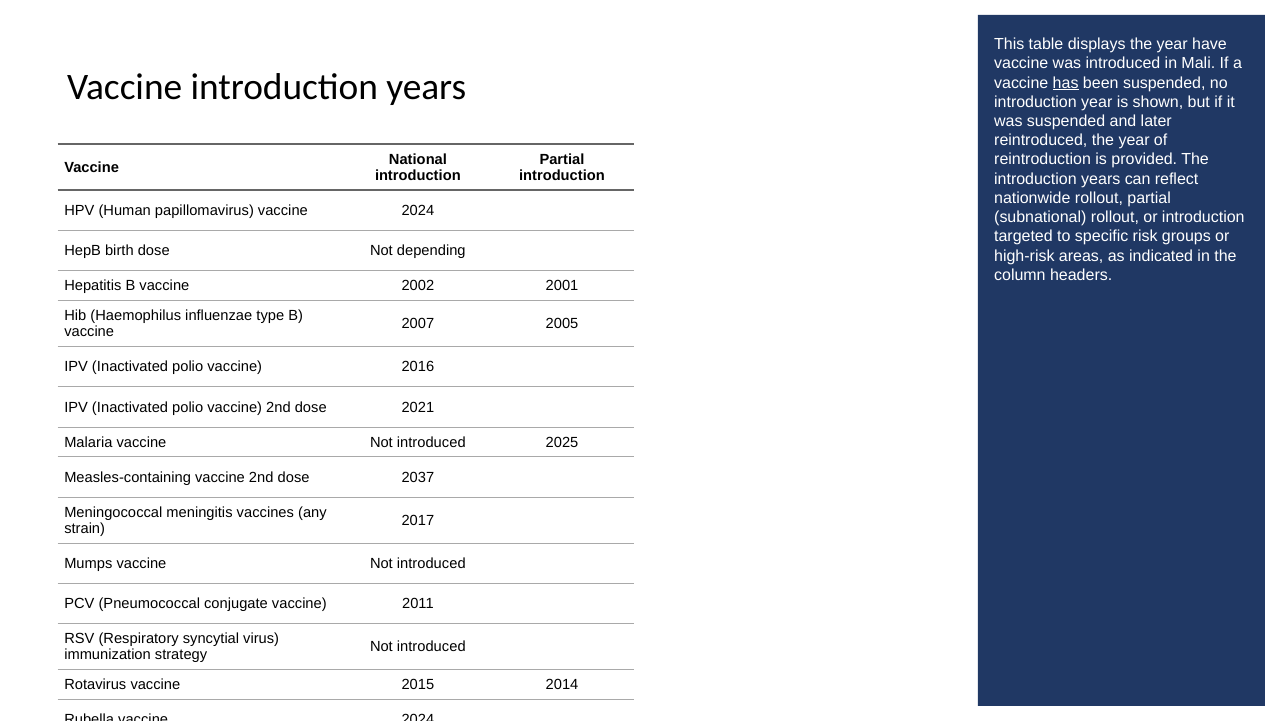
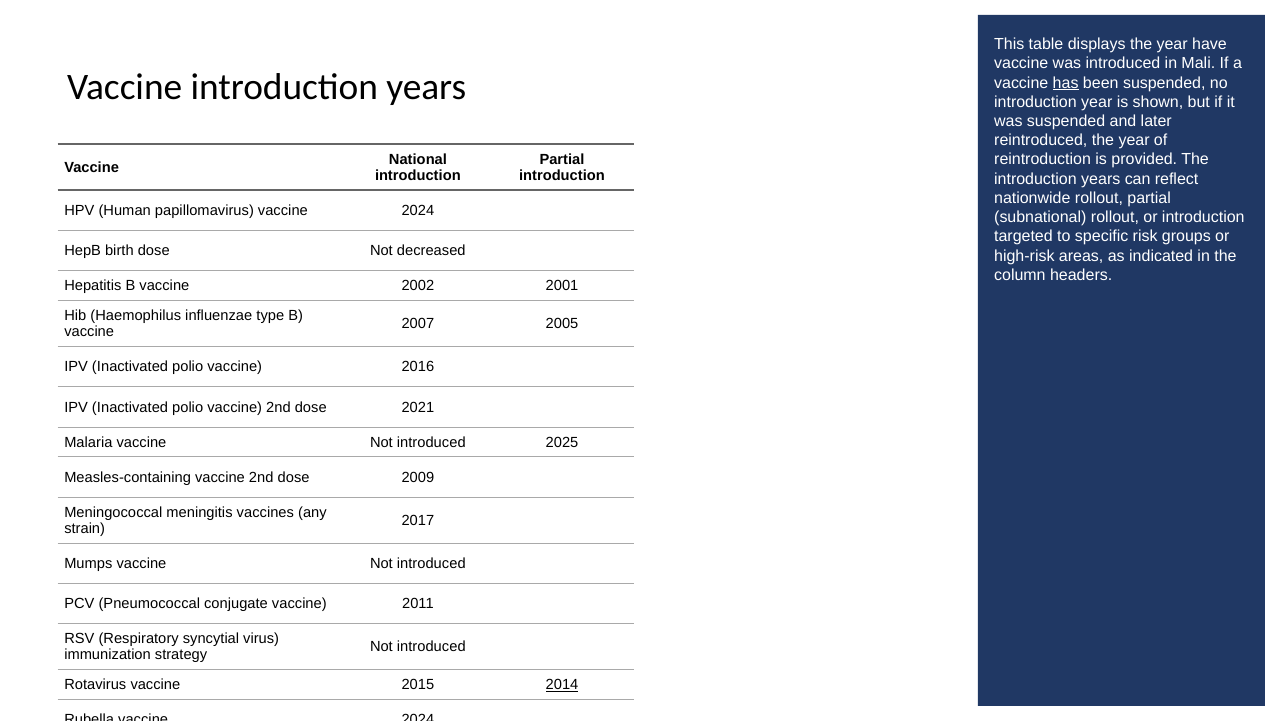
depending: depending -> decreased (431, 251)
2037: 2037 -> 2009 (418, 477)
2014 underline: none -> present (562, 684)
